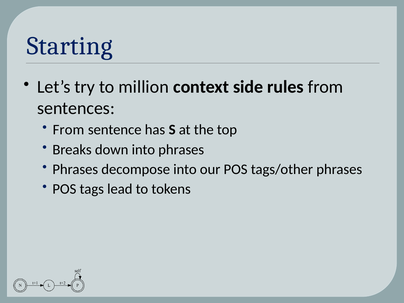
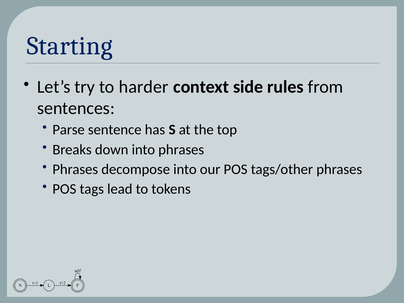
million: million -> harder (144, 87)
From: From -> Parse (69, 130)
